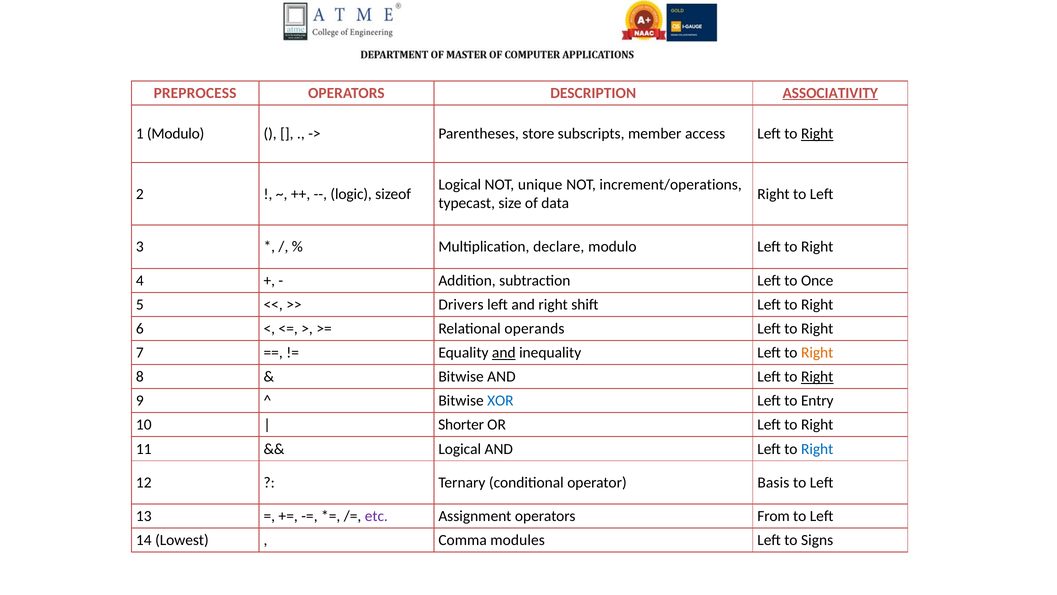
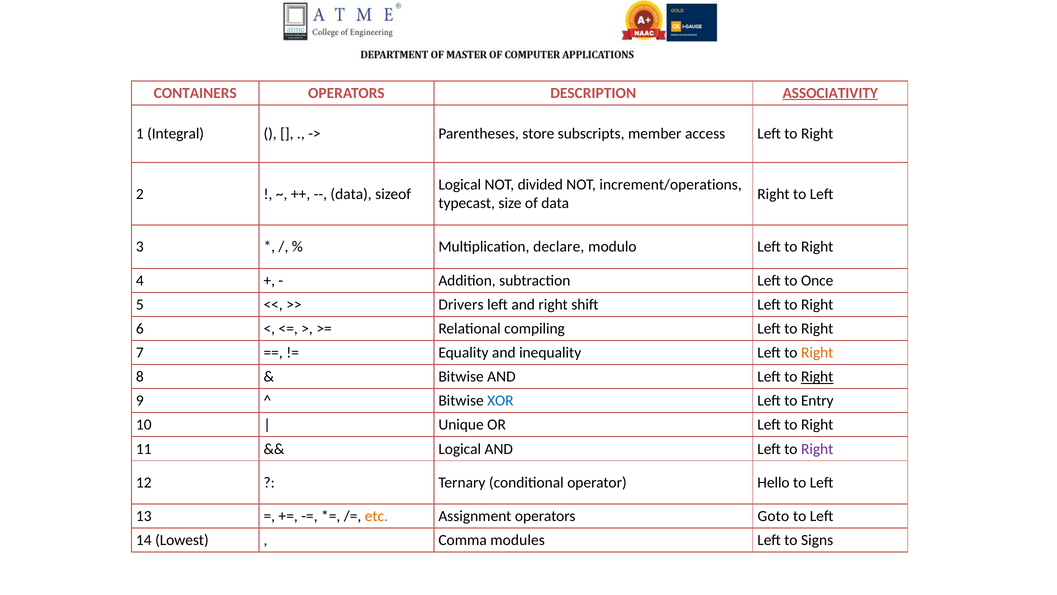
PREPROCESS: PREPROCESS -> CONTAINERS (195, 93)
1 Modulo: Modulo -> Integral (176, 134)
Right underline: present -> none (817, 134)
unique: unique -> divided (540, 184)
logic: logic -> data (351, 194)
operands: operands -> compiling (535, 328)
and underline: present -> none (504, 352)
Shorter: Shorter -> Unique (461, 425)
Right colour: blue -> purple (817, 449)
Basis: Basis -> Hello (773, 482)
etc colour: purple -> orange (376, 516)
From: From -> Goto (773, 516)
